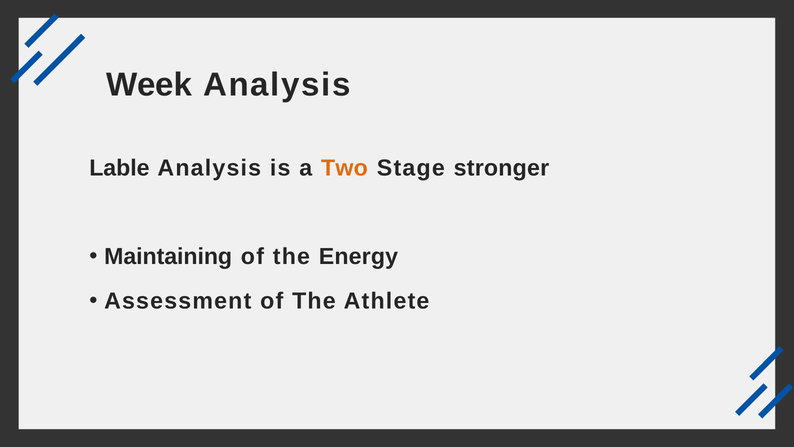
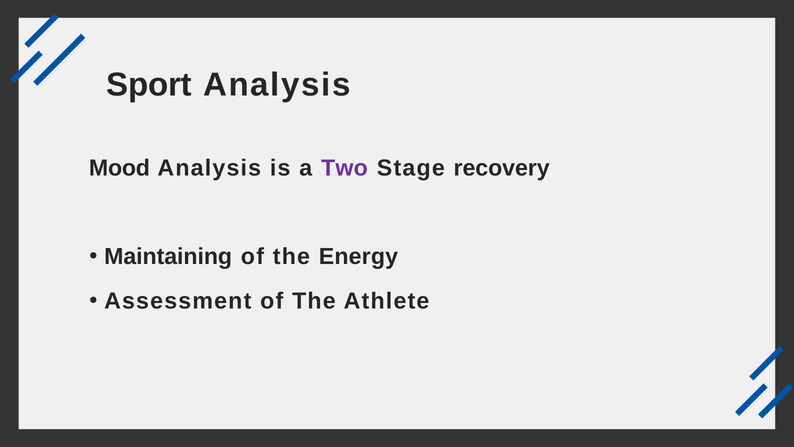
Week: Week -> Sport (149, 85)
Lable: Lable -> Mood (119, 168)
Two colour: orange -> purple (344, 168)
stronger: stronger -> recovery (502, 168)
